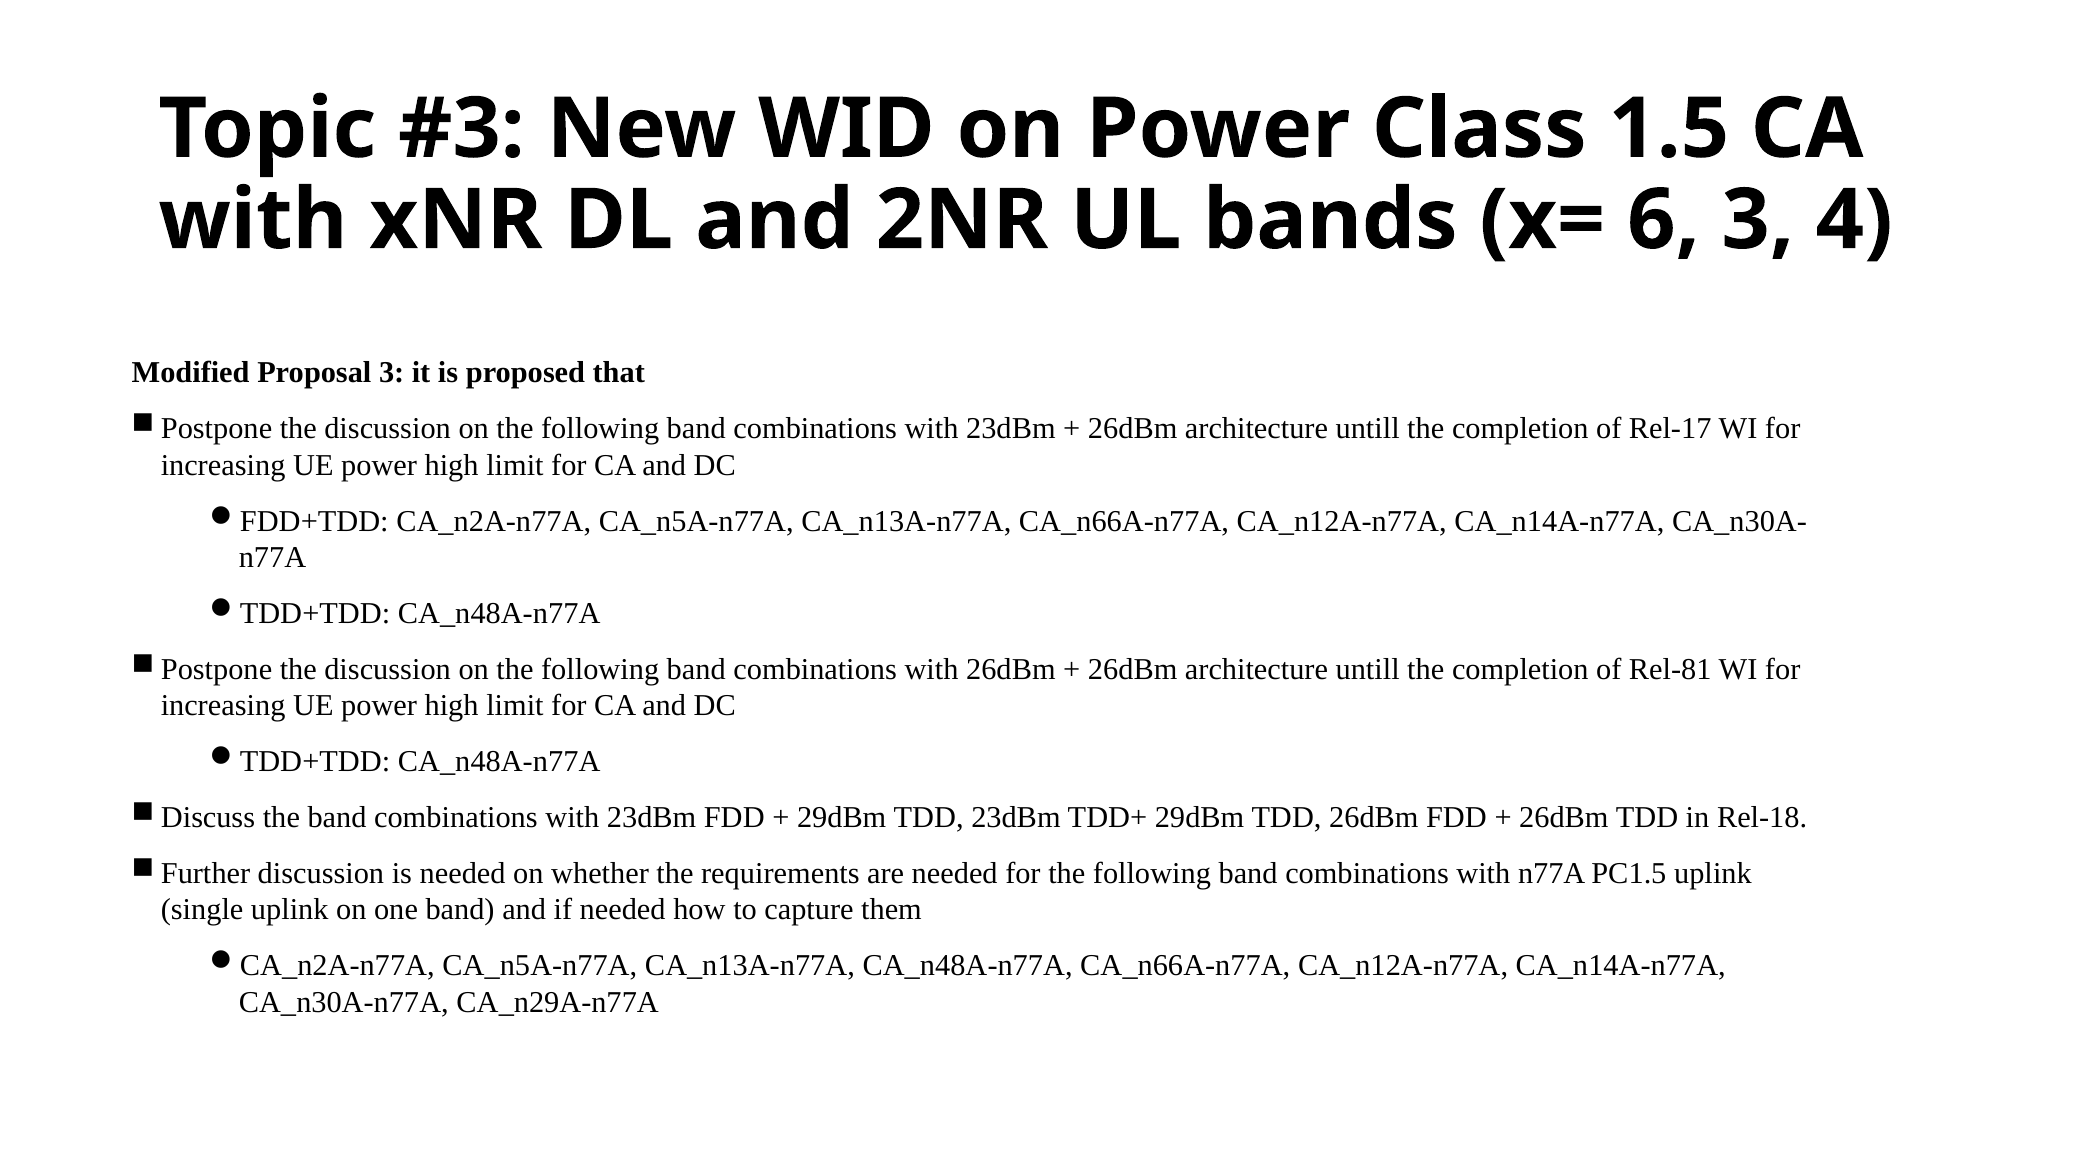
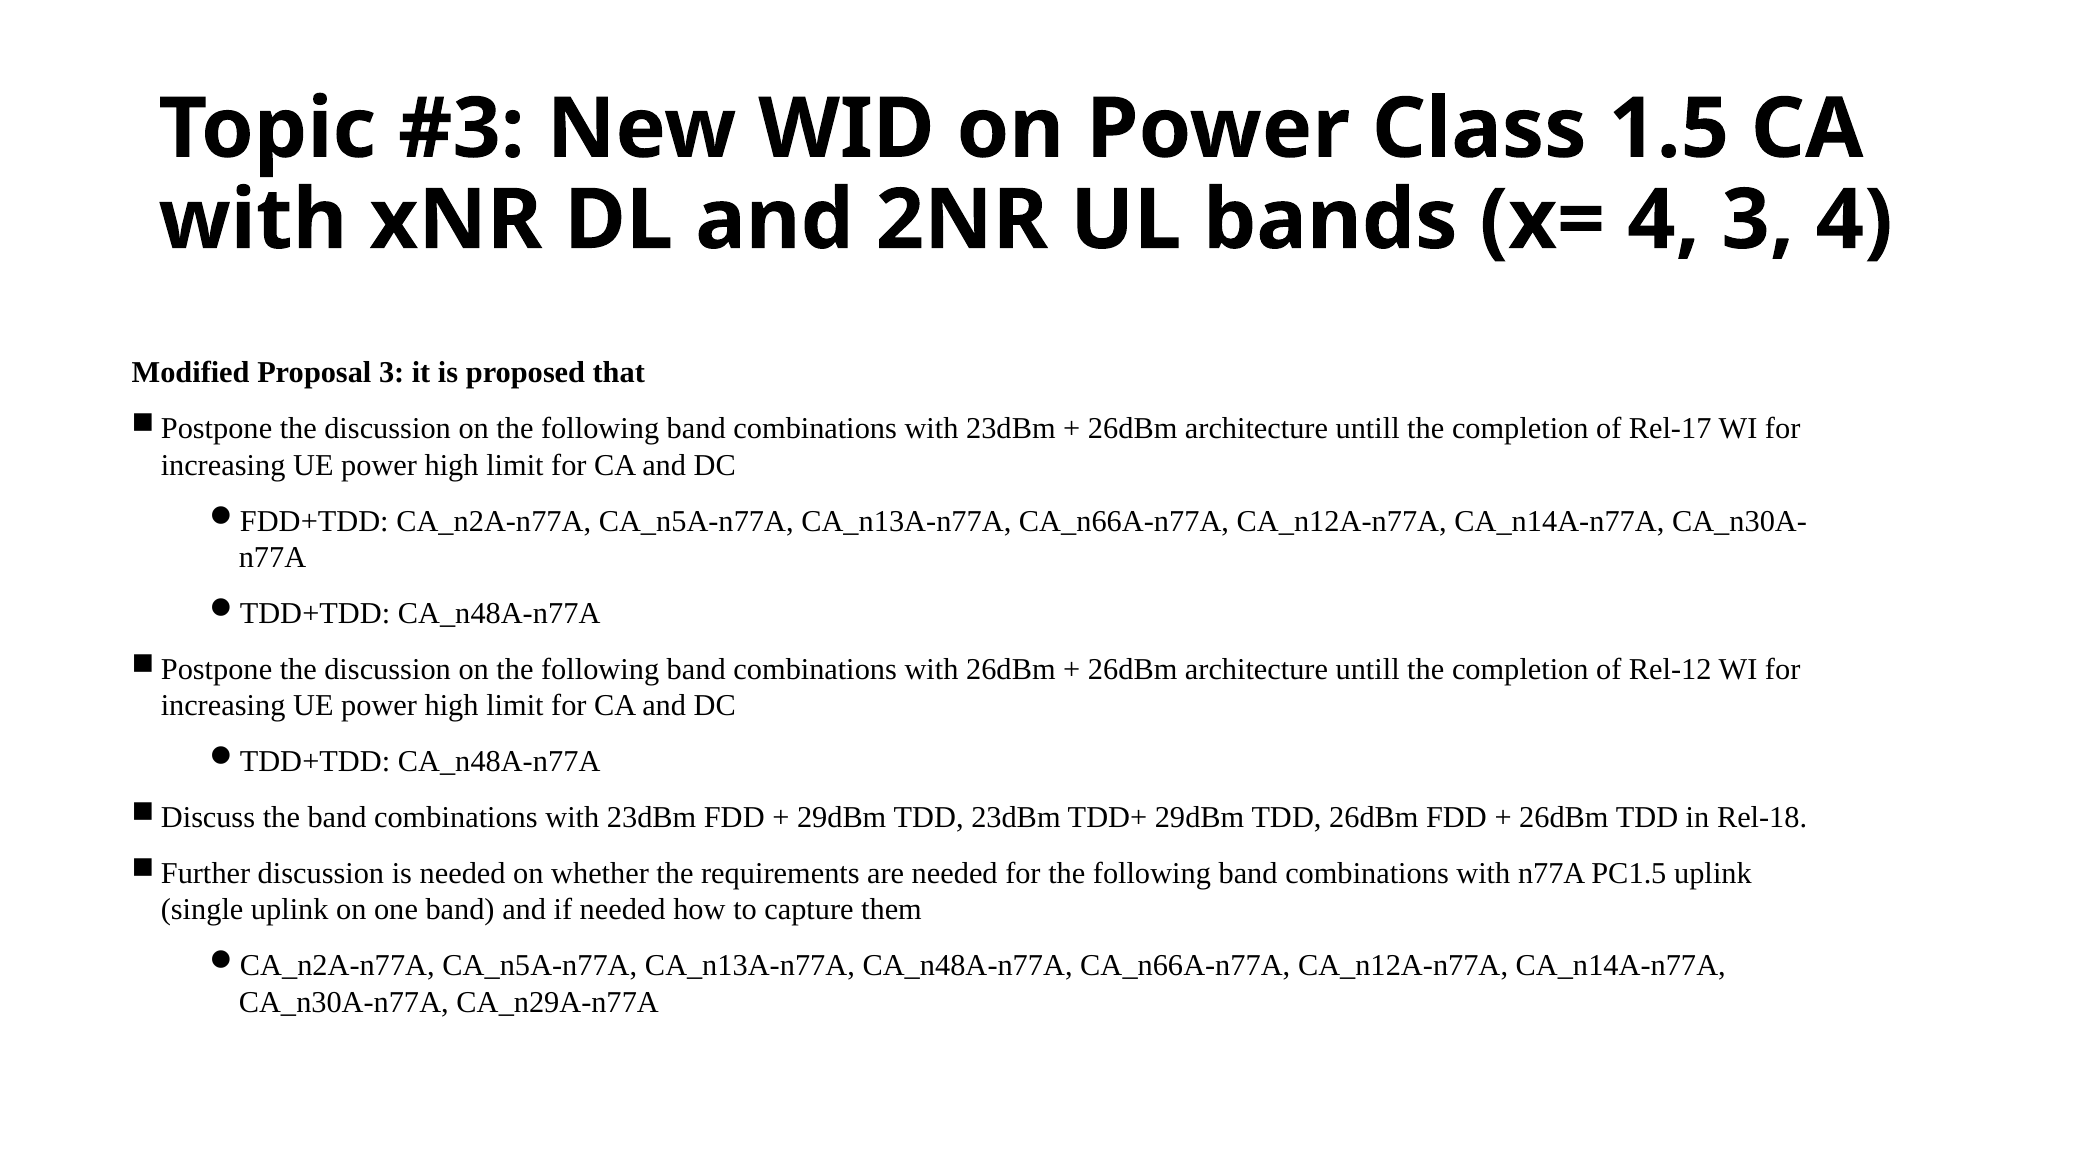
x= 6: 6 -> 4 (1663, 220)
Rel-81: Rel-81 -> Rel-12 (1670, 670)
